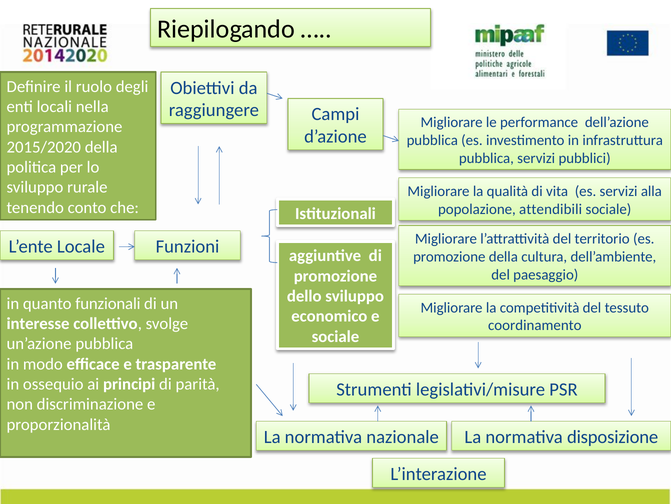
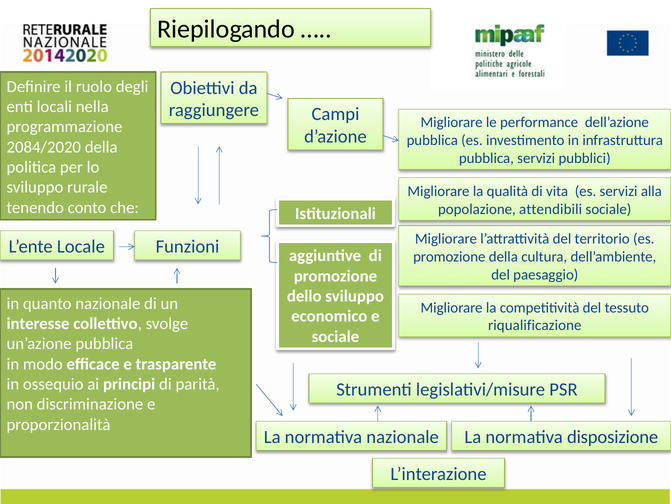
2015/2020: 2015/2020 -> 2084/2020 (44, 147)
quanto funzionali: funzionali -> nazionale (108, 303)
coordinamento: coordinamento -> riqualificazione (535, 325)
